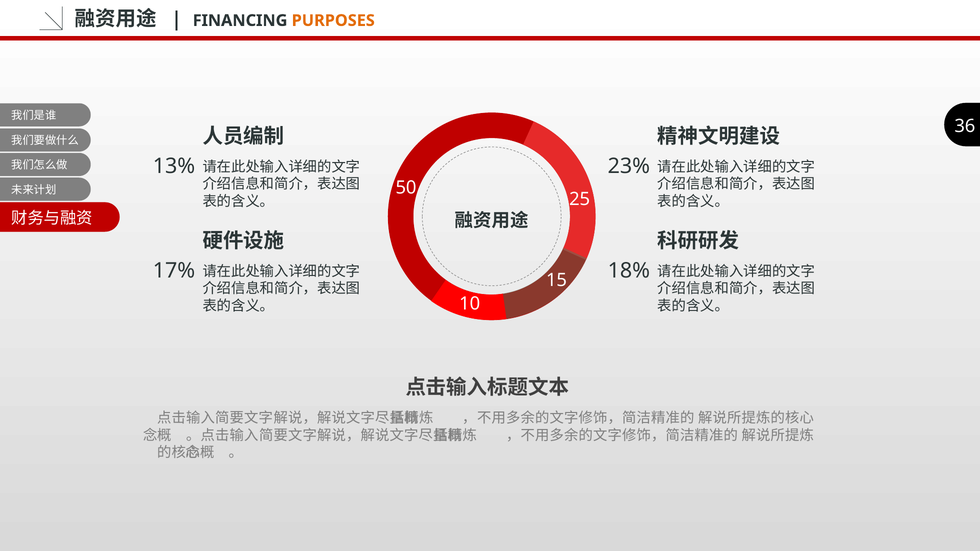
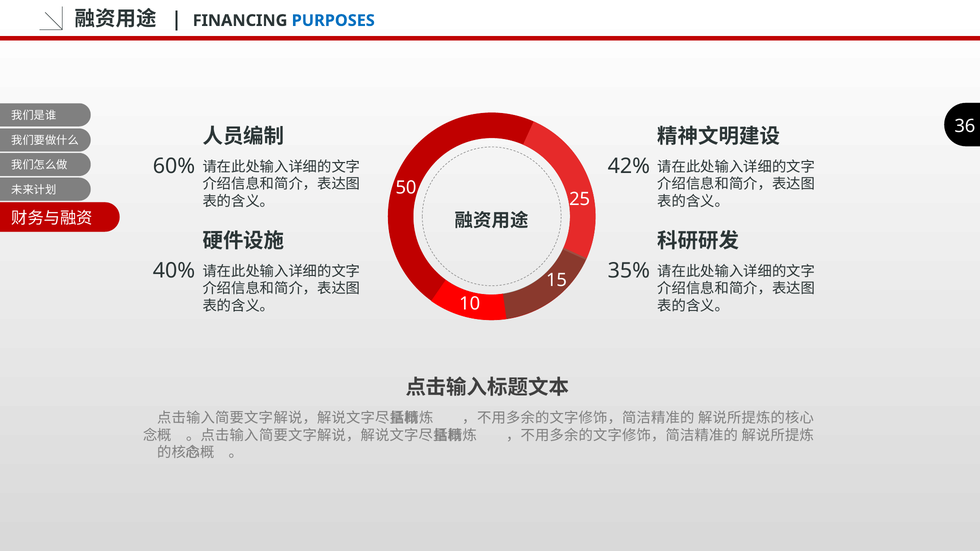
PURPOSES colour: orange -> blue (333, 21)
13%: 13% -> 60% (174, 166)
23%: 23% -> 42% (629, 166)
17%: 17% -> 40% (174, 271)
18%: 18% -> 35% (629, 271)
